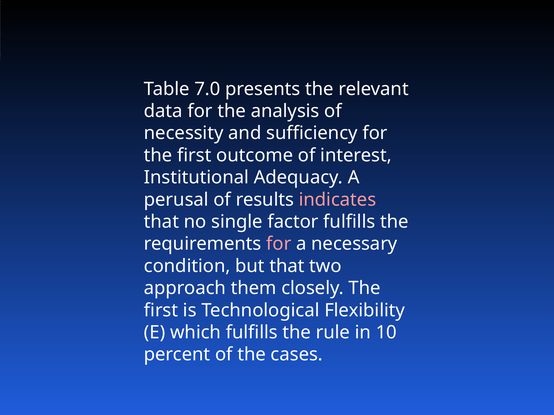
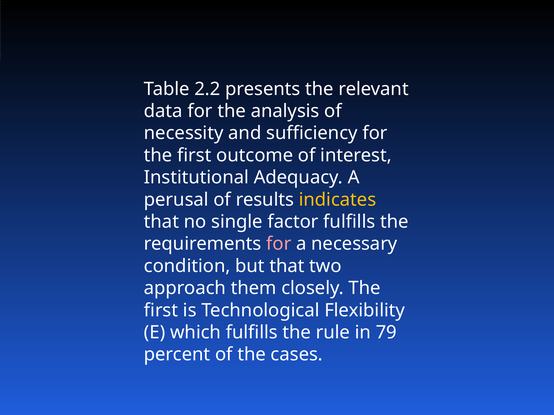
7.0: 7.0 -> 2.2 (207, 89)
indicates colour: pink -> yellow (337, 200)
10: 10 -> 79 (386, 333)
